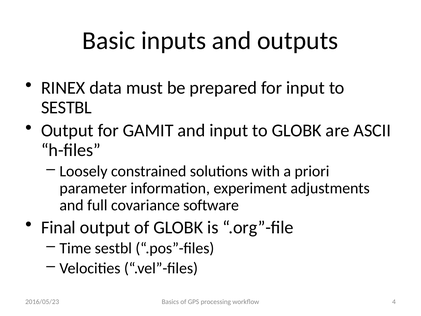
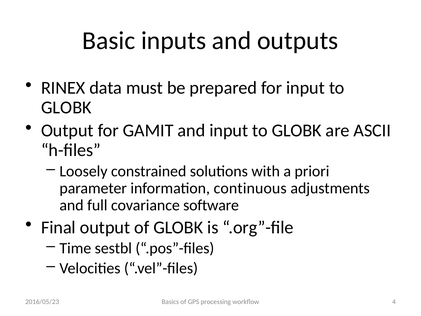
SESTBL: SESTBL -> GLOBK (66, 108)
experiment: experiment -> continuous (250, 188)
